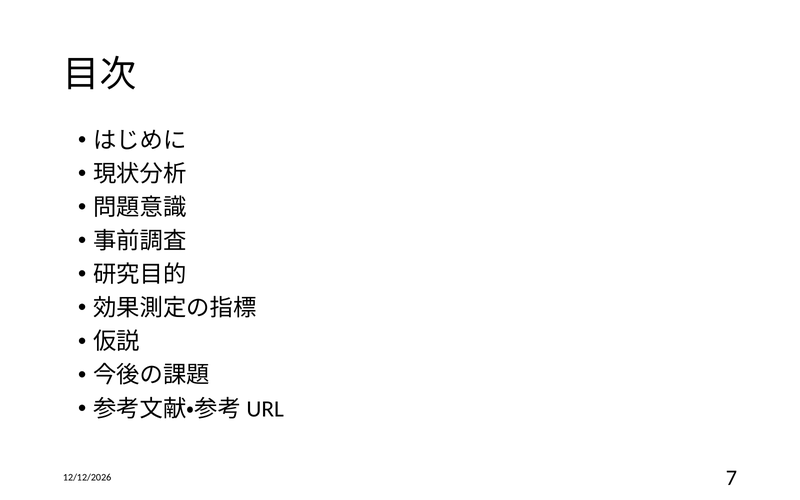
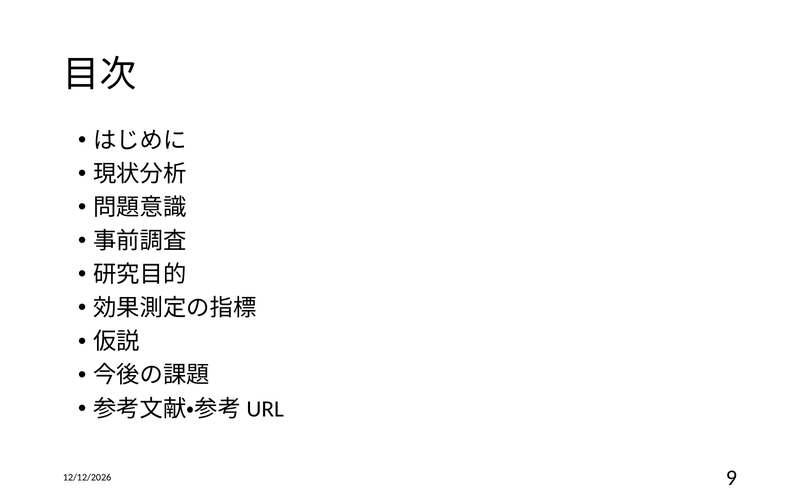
7: 7 -> 9 (731, 478)
